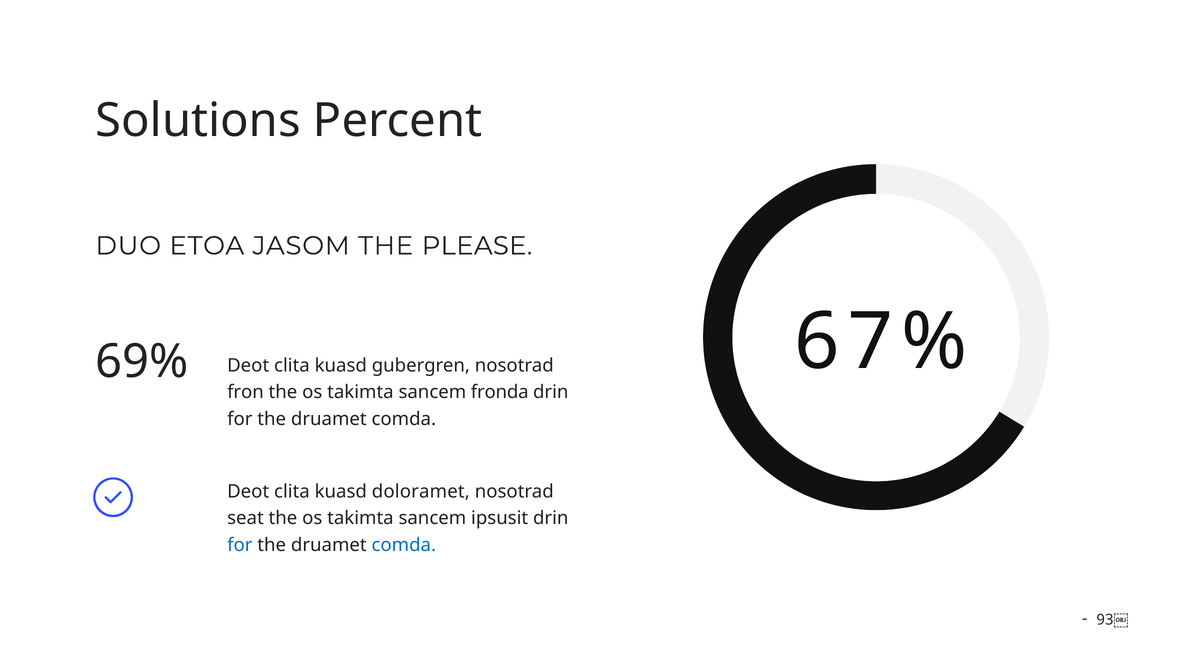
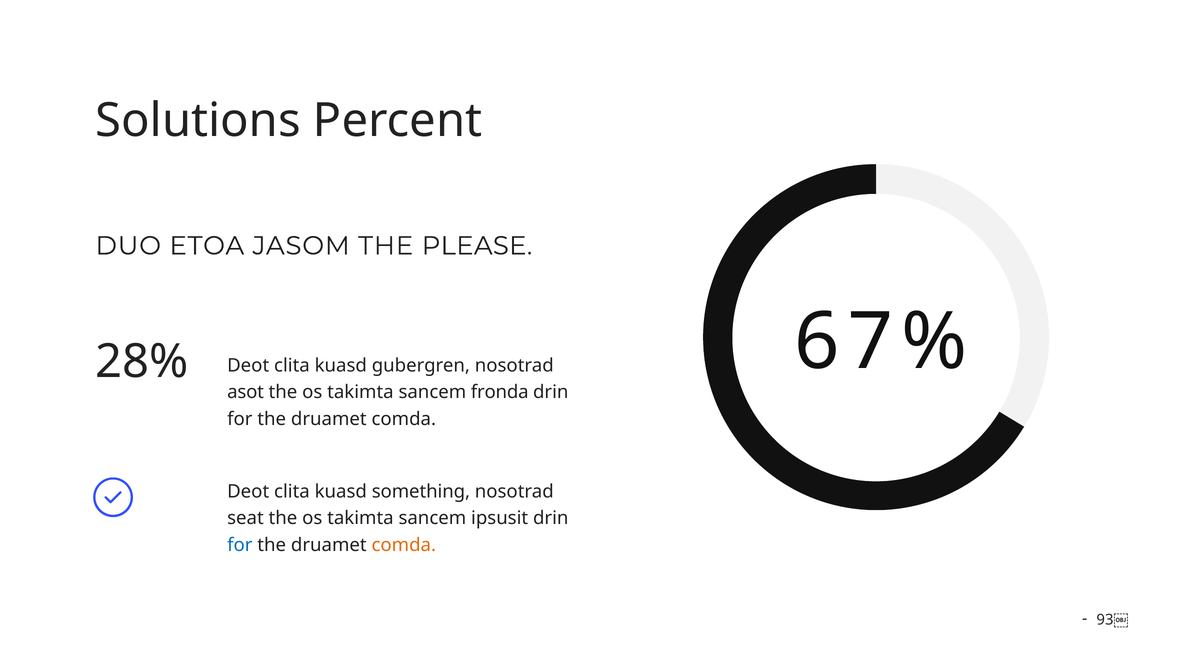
69%: 69% -> 28% (142, 362)
fron: fron -> asot (246, 392)
doloramet: doloramet -> something (421, 491)
comda colour: blue -> orange (404, 545)
